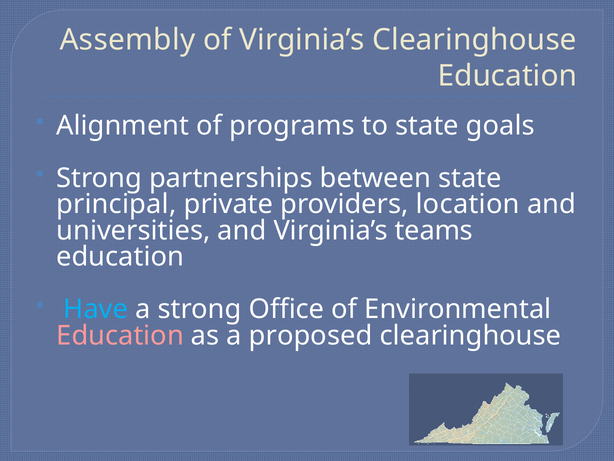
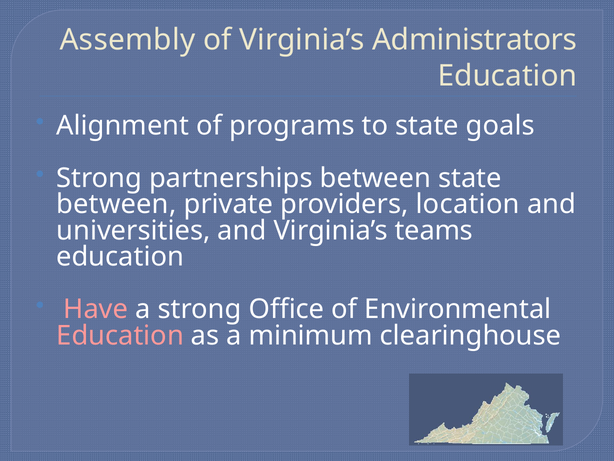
Virginia’s Clearinghouse: Clearinghouse -> Administrators (475, 40)
principal: principal -> between (116, 204)
Have colour: light blue -> pink (96, 309)
proposed: proposed -> minimum (311, 335)
